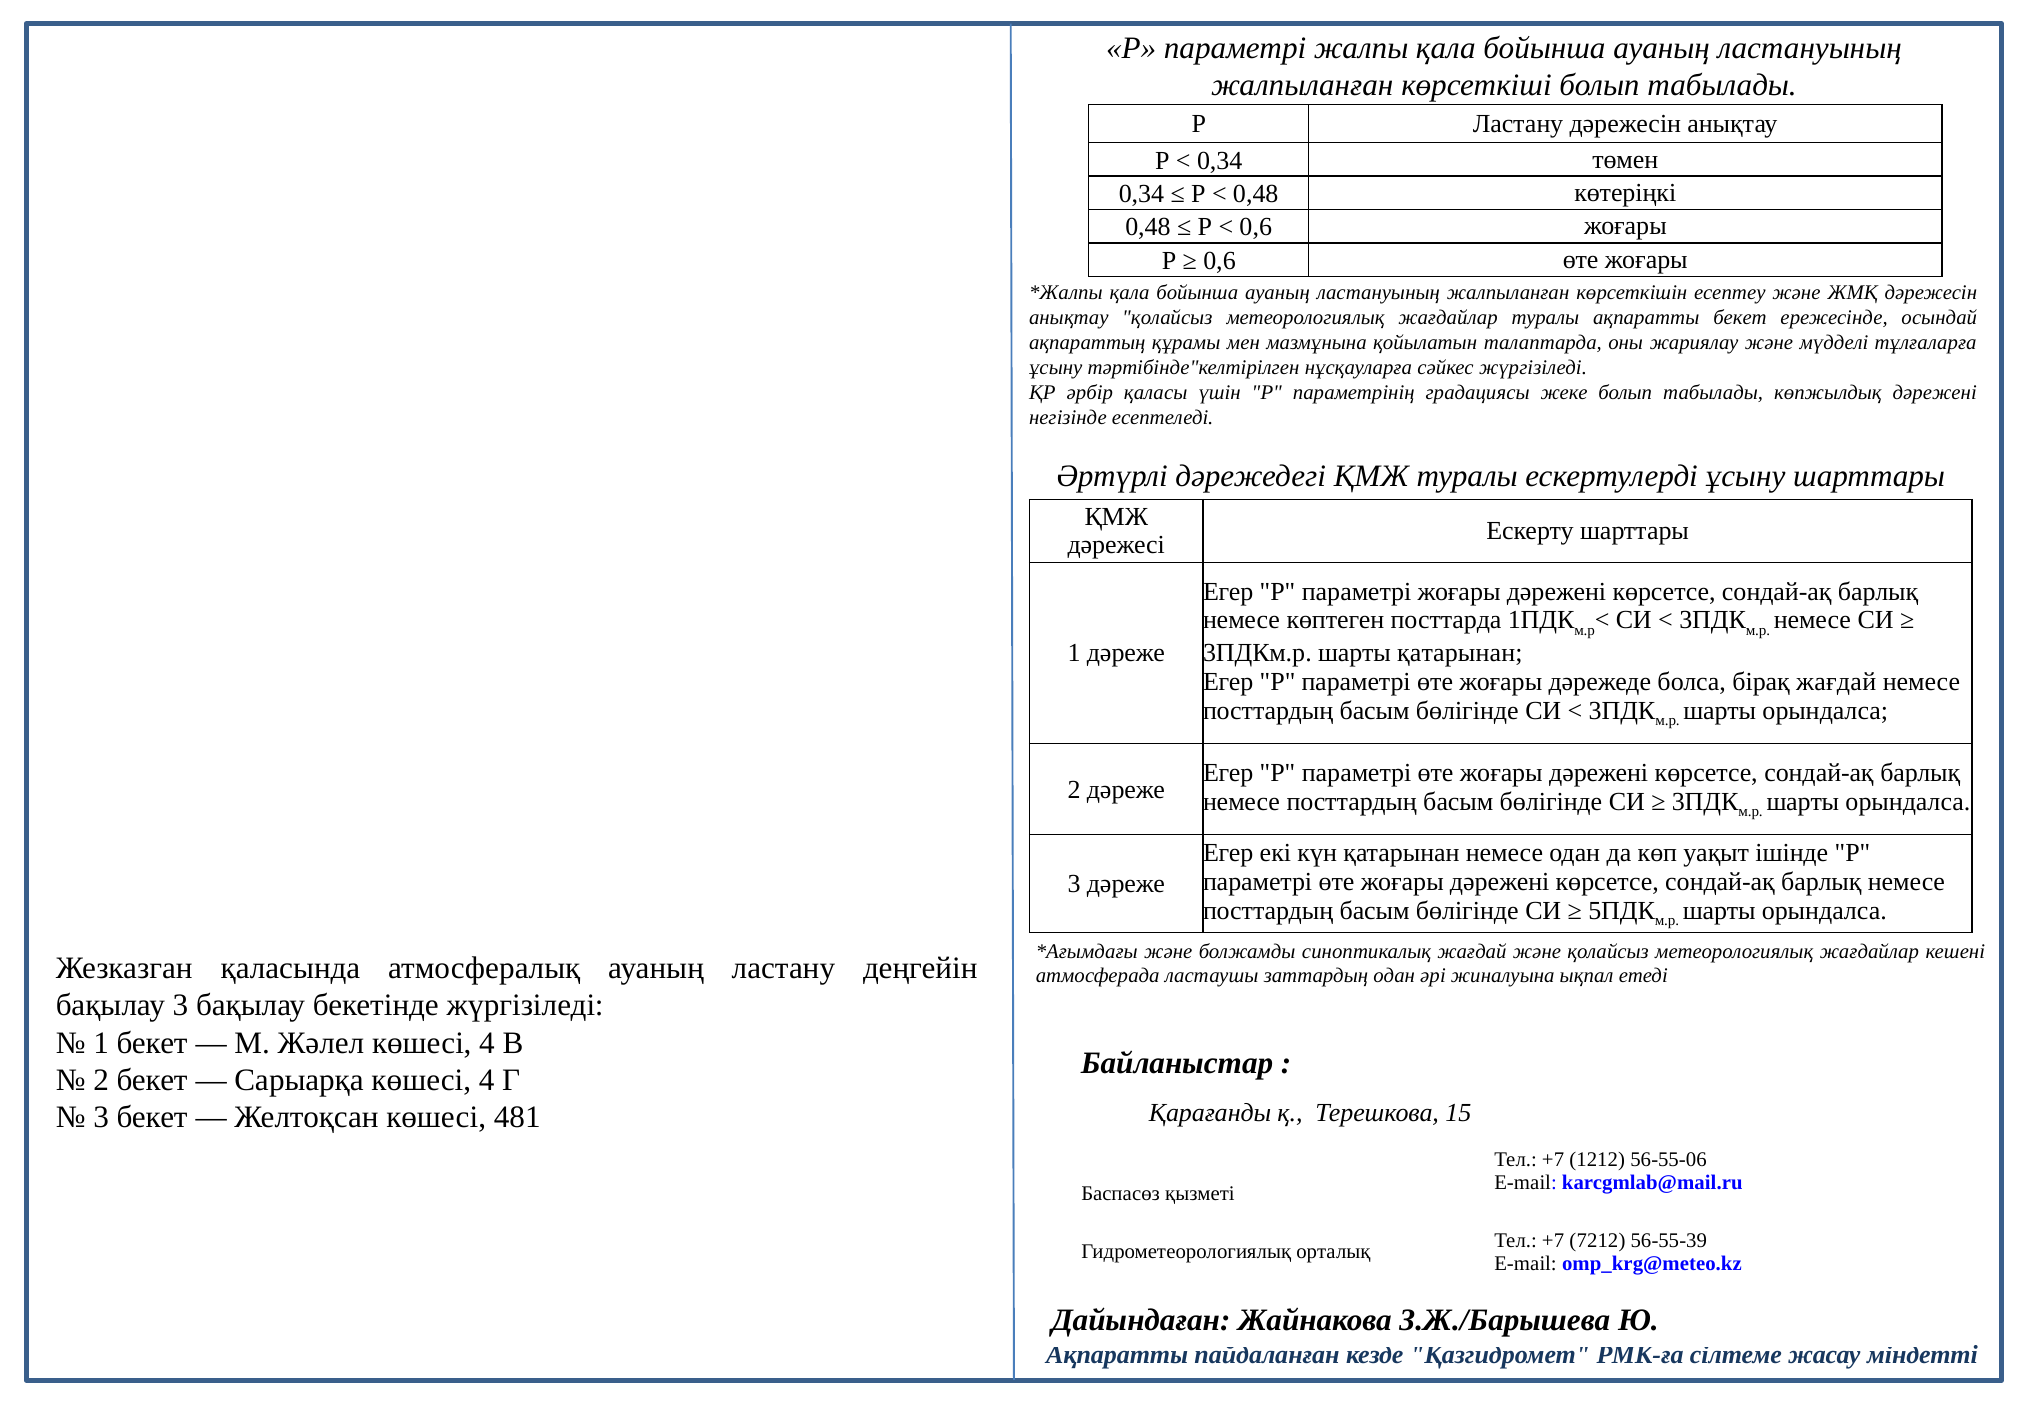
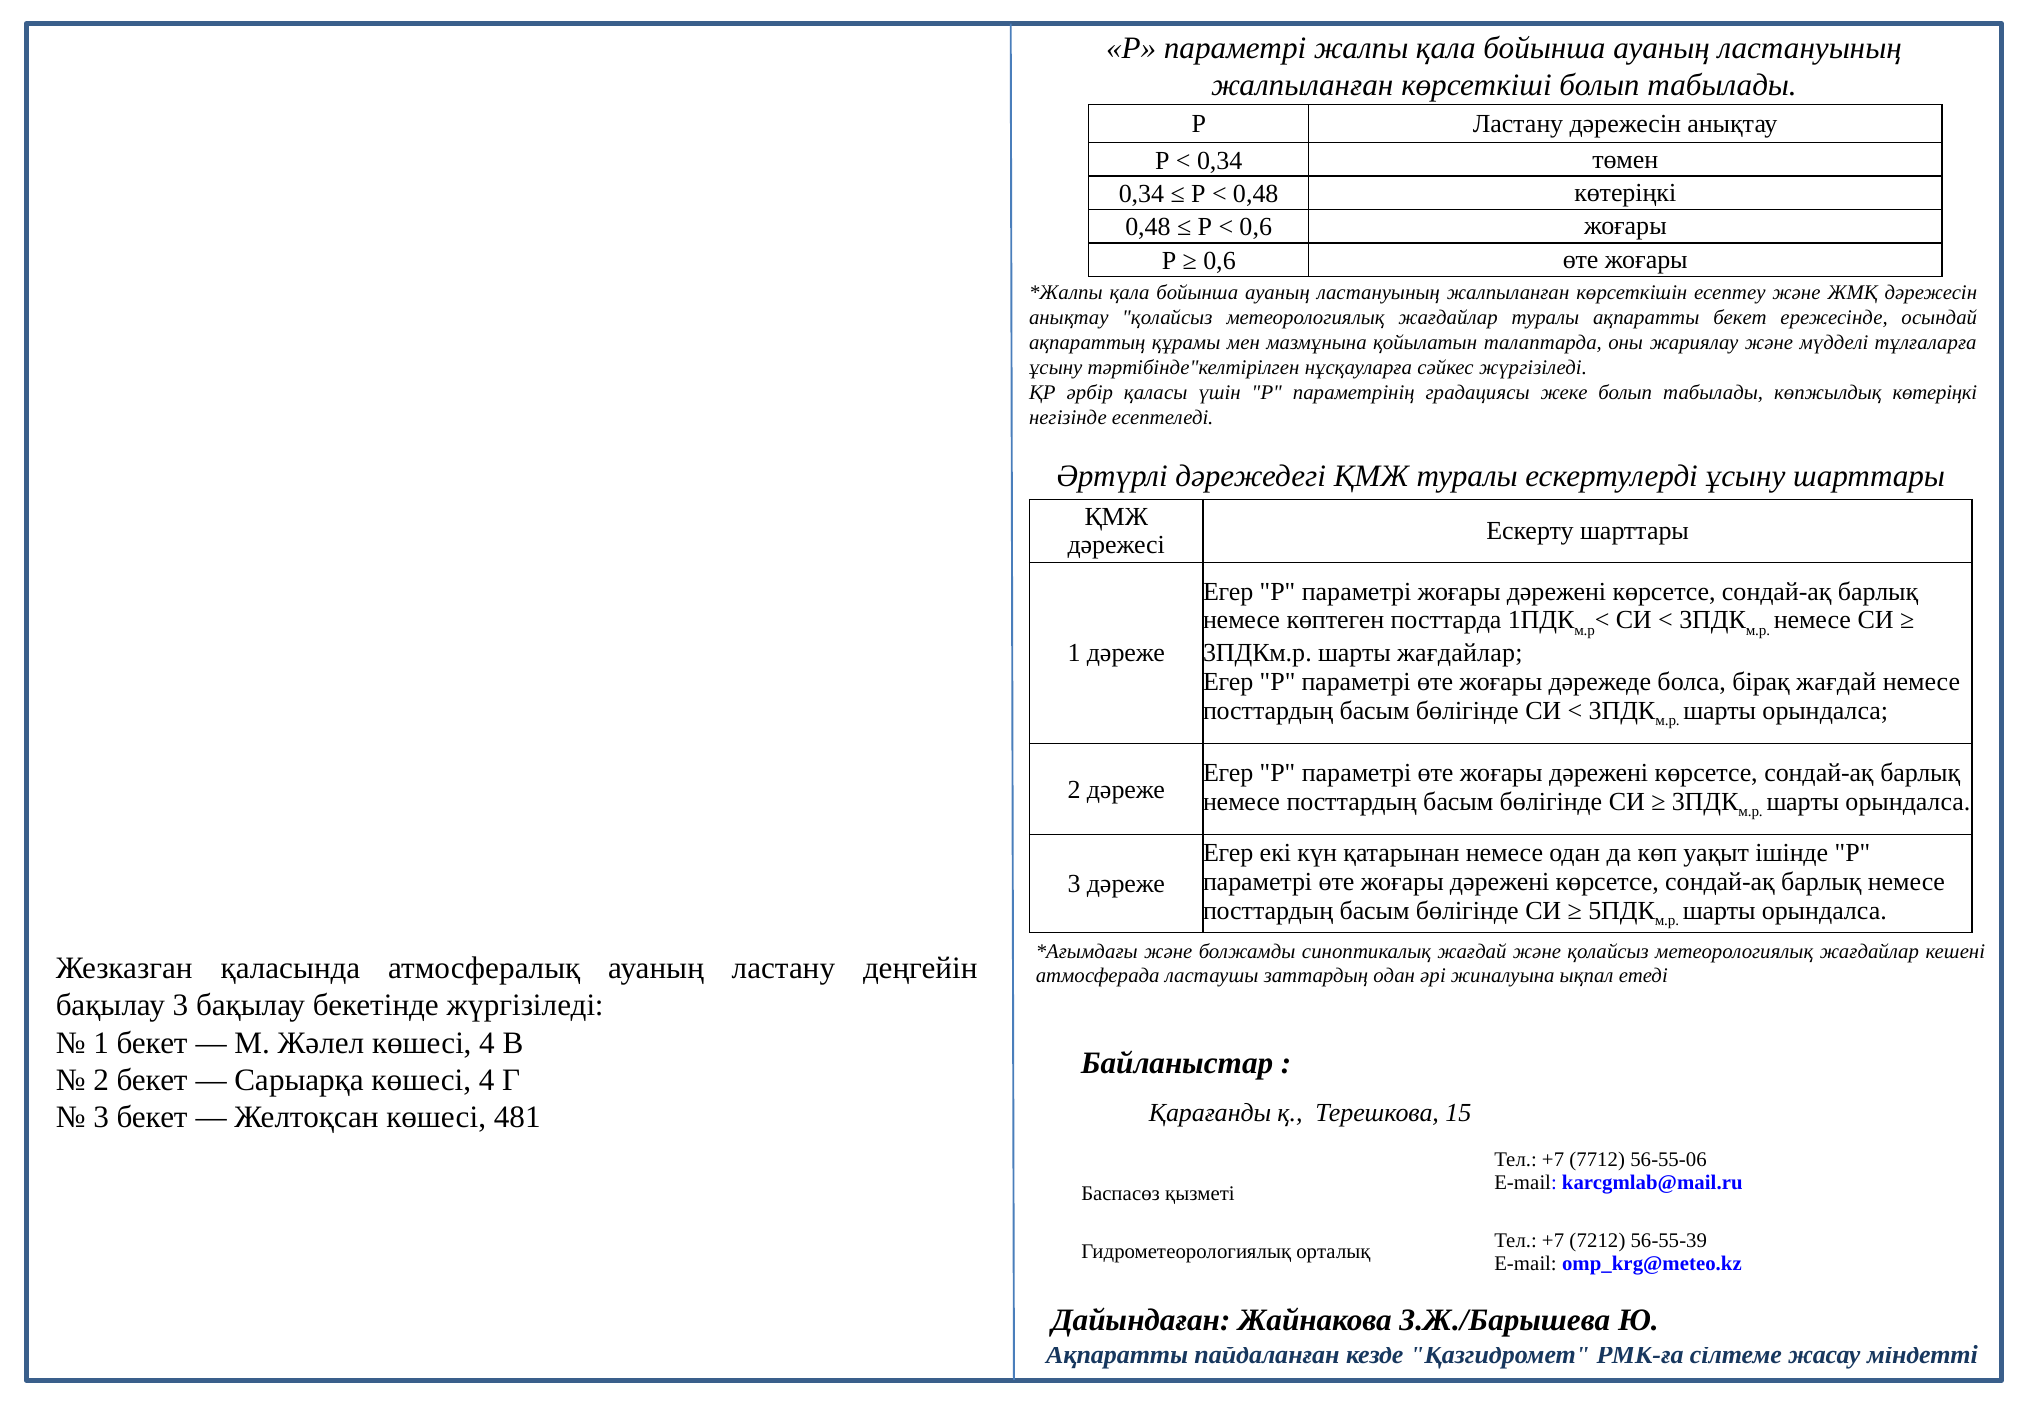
көпжылдық дәрежені: дәрежені -> көтеріңкі (1935, 392)
шарты қатарынан: қатарынан -> жағдайлар (1460, 653)
1212: 1212 -> 7712 (1597, 1159)
